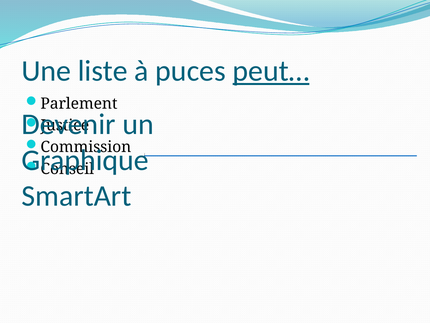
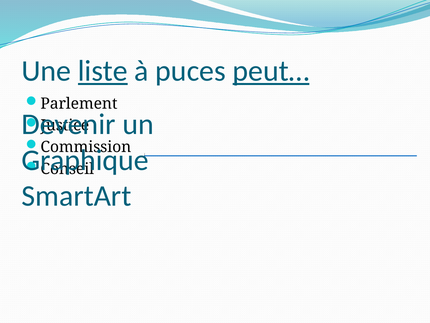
liste underline: none -> present (103, 71)
